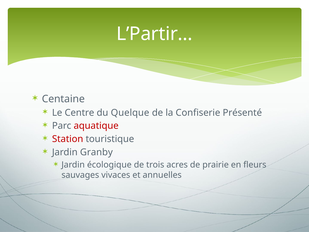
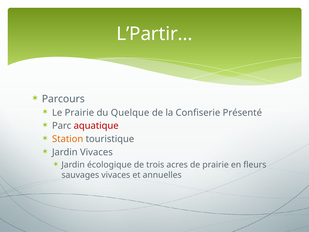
Centaine: Centaine -> Parcours (63, 99)
Le Centre: Centre -> Prairie (79, 113)
Station colour: red -> orange (68, 139)
Jardin Granby: Granby -> Vivaces (96, 152)
